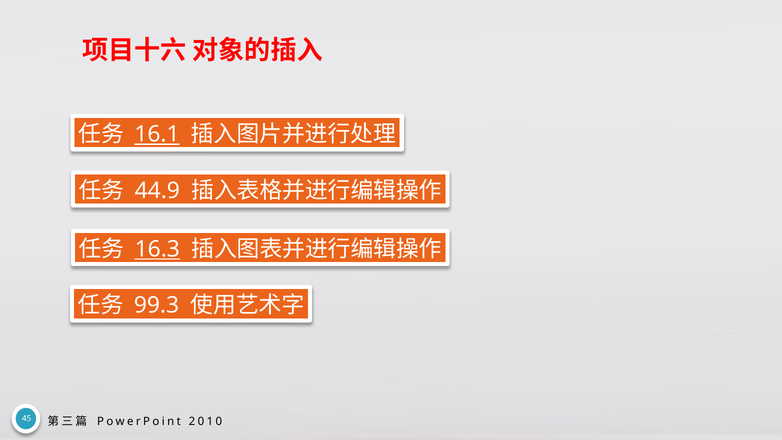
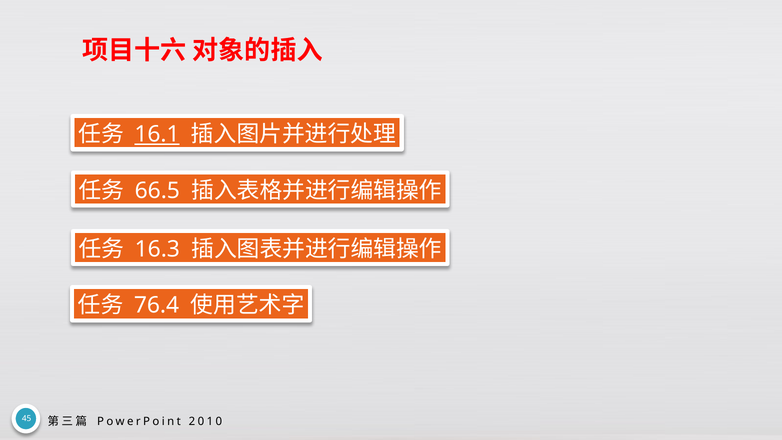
44.9: 44.9 -> 66.5 (157, 190)
16.3 underline: present -> none (157, 249)
99.3: 99.3 -> 76.4 (157, 305)
